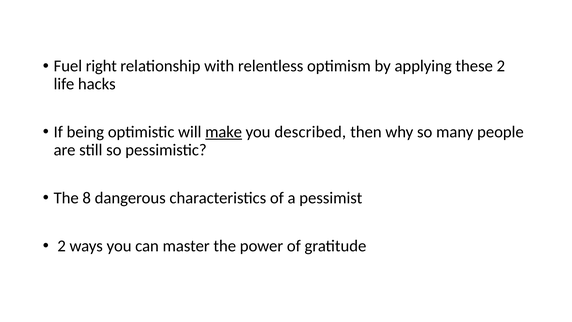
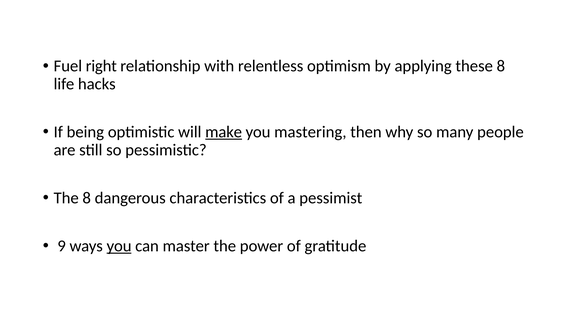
these 2: 2 -> 8 (501, 66)
described: described -> mastering (310, 132)
2: 2 -> 9 (62, 246)
you underline: none -> present (119, 246)
